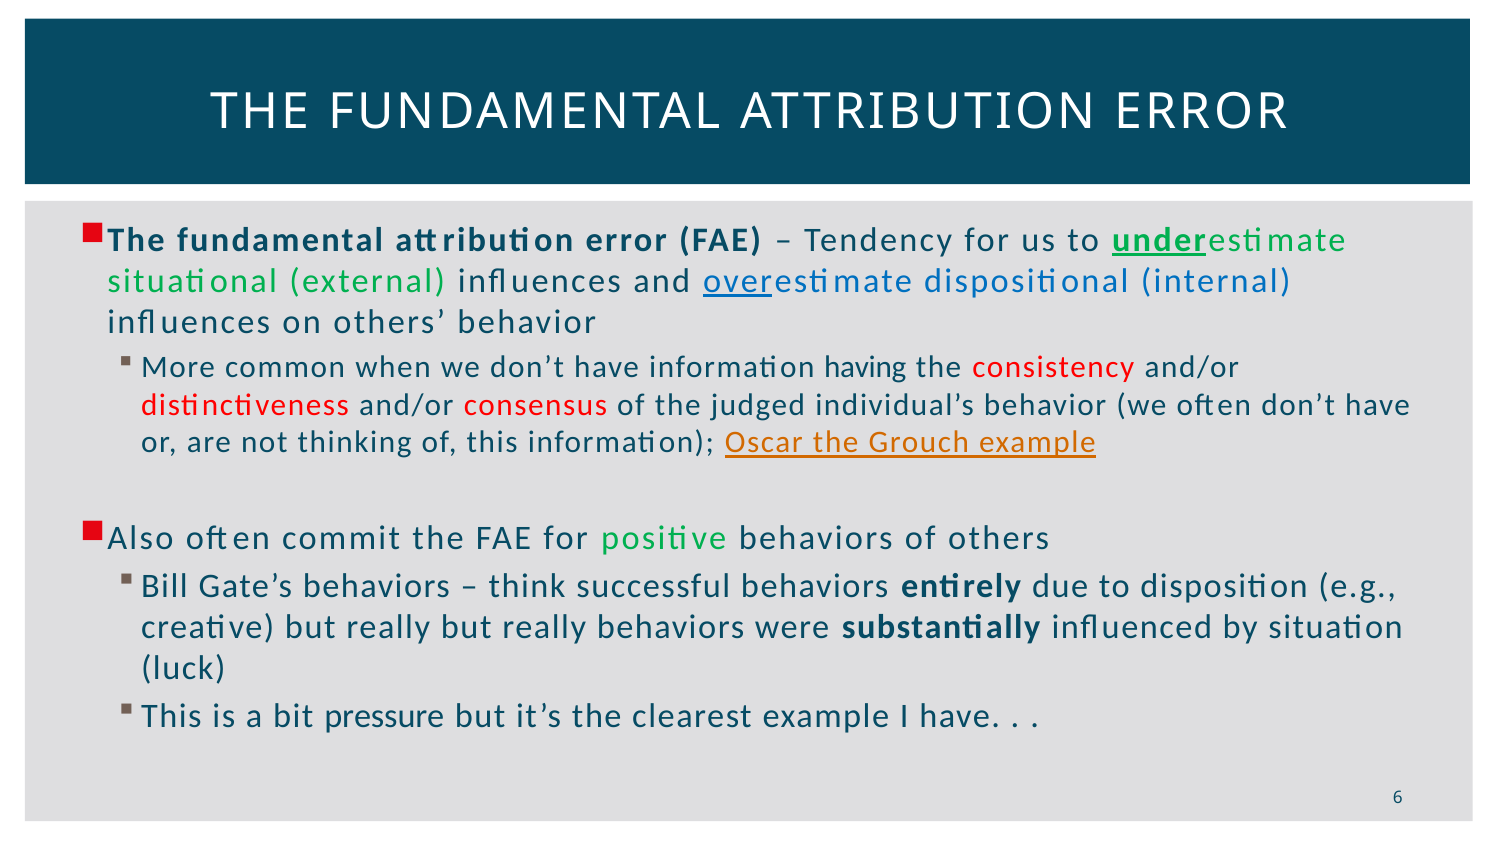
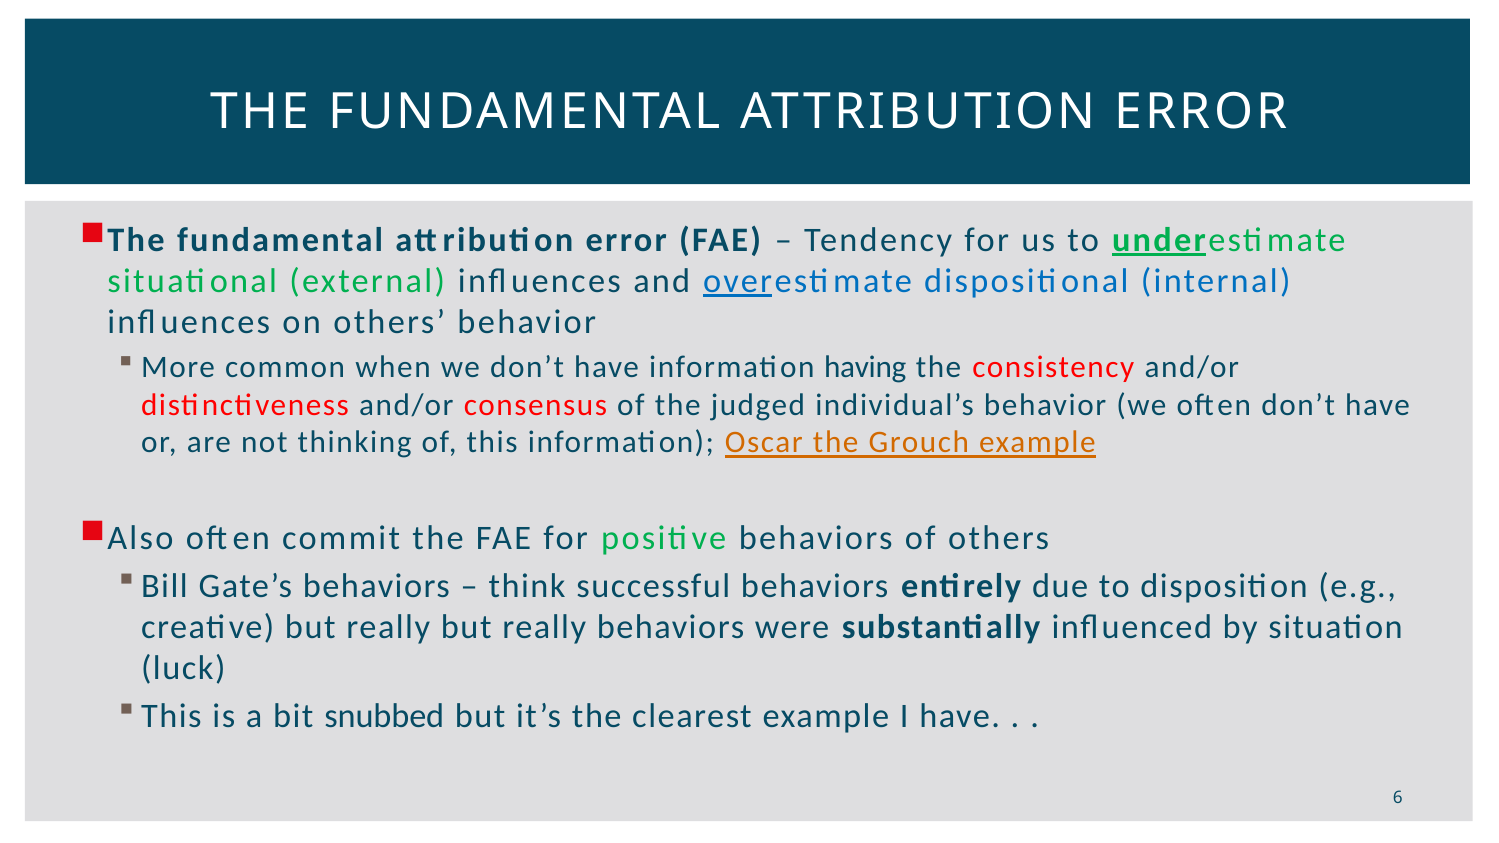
pressure: pressure -> snubbed (384, 716)
